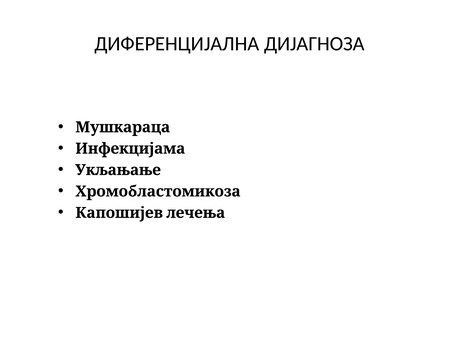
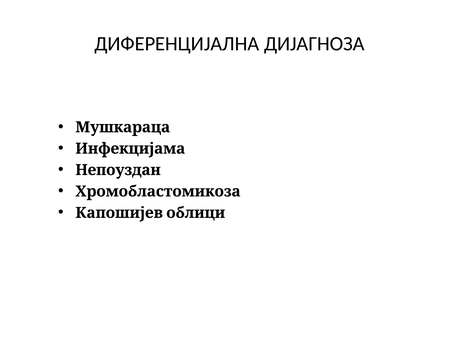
Укљањање: Укљањање -> Непоуздан (118, 170)
лечења: лечења -> облици (196, 213)
